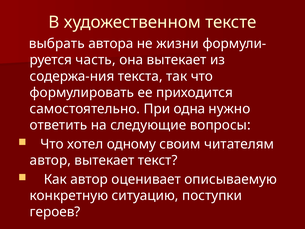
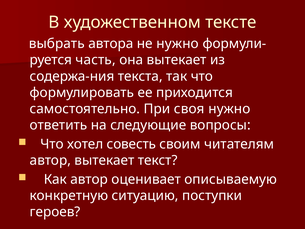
не жизни: жизни -> нужно (178, 44)
одна: одна -> своя (189, 109)
одному: одному -> совесть (131, 144)
